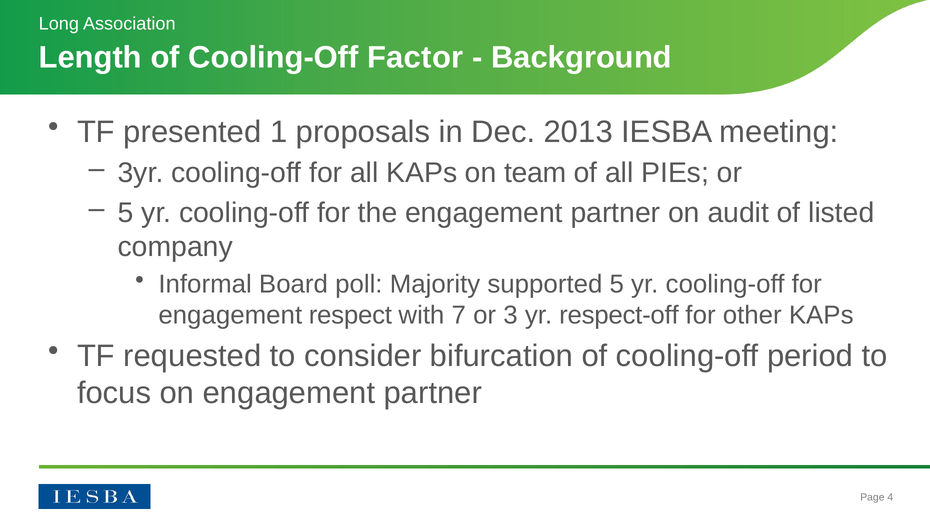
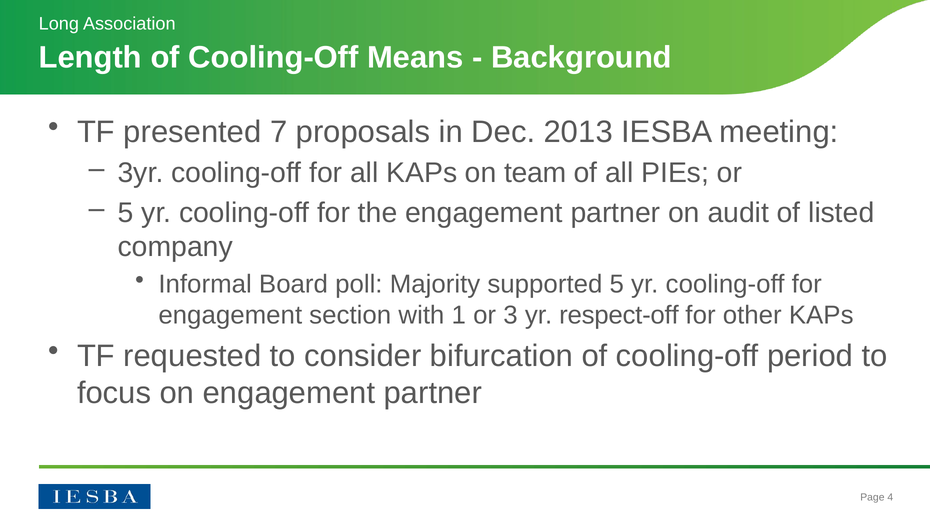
Factor: Factor -> Means (415, 57)
1: 1 -> 7 (279, 132)
respect: respect -> section (350, 316)
7: 7 -> 1 (459, 316)
